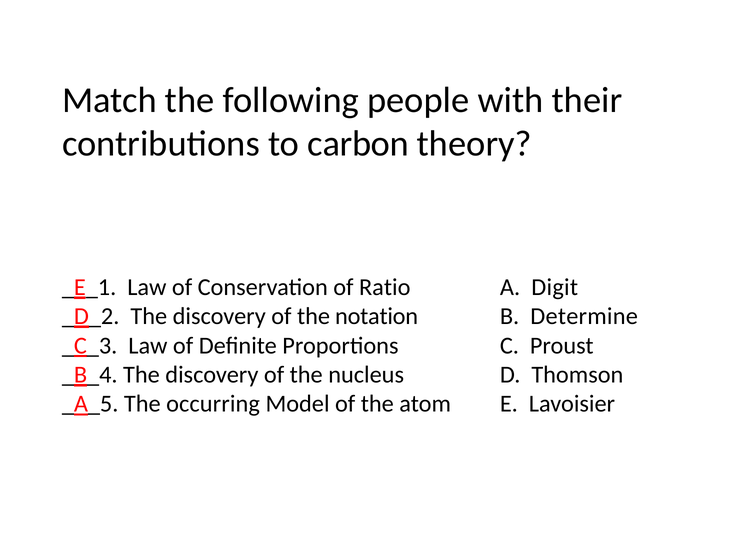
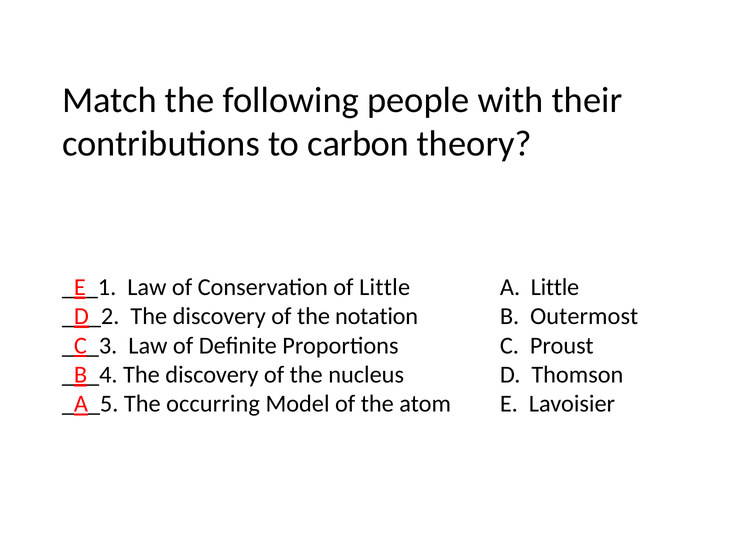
of Ratio: Ratio -> Little (385, 288)
A Digit: Digit -> Little (555, 288)
Determine: Determine -> Outermost (584, 317)
